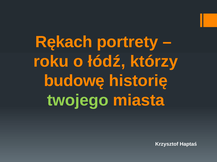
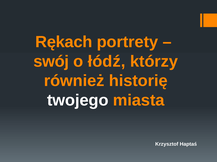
roku: roku -> swój (51, 62)
budowę: budowę -> również (74, 81)
twojego colour: light green -> white (78, 101)
